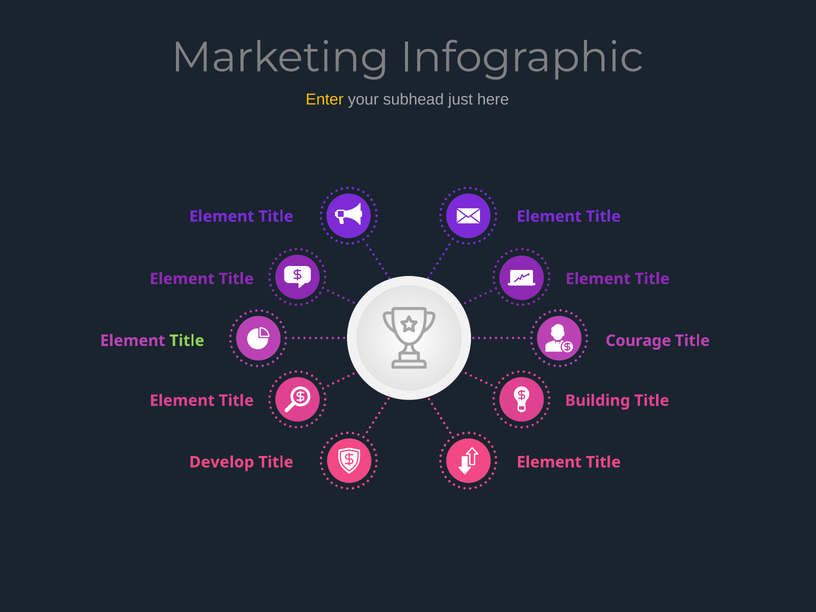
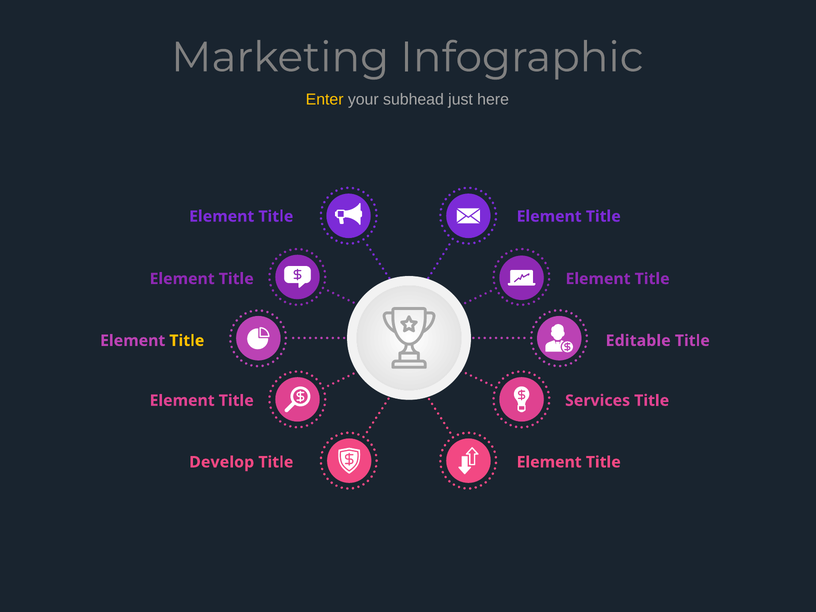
Title colour: light green -> yellow (187, 341)
Courage: Courage -> Editable (638, 341)
Building: Building -> Services (598, 401)
